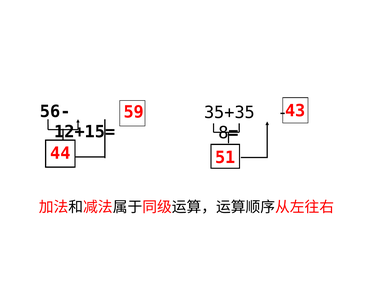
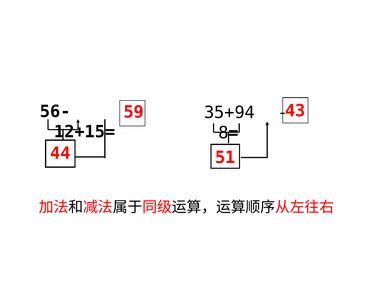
35+35: 35+35 -> 35+94 (229, 113)
